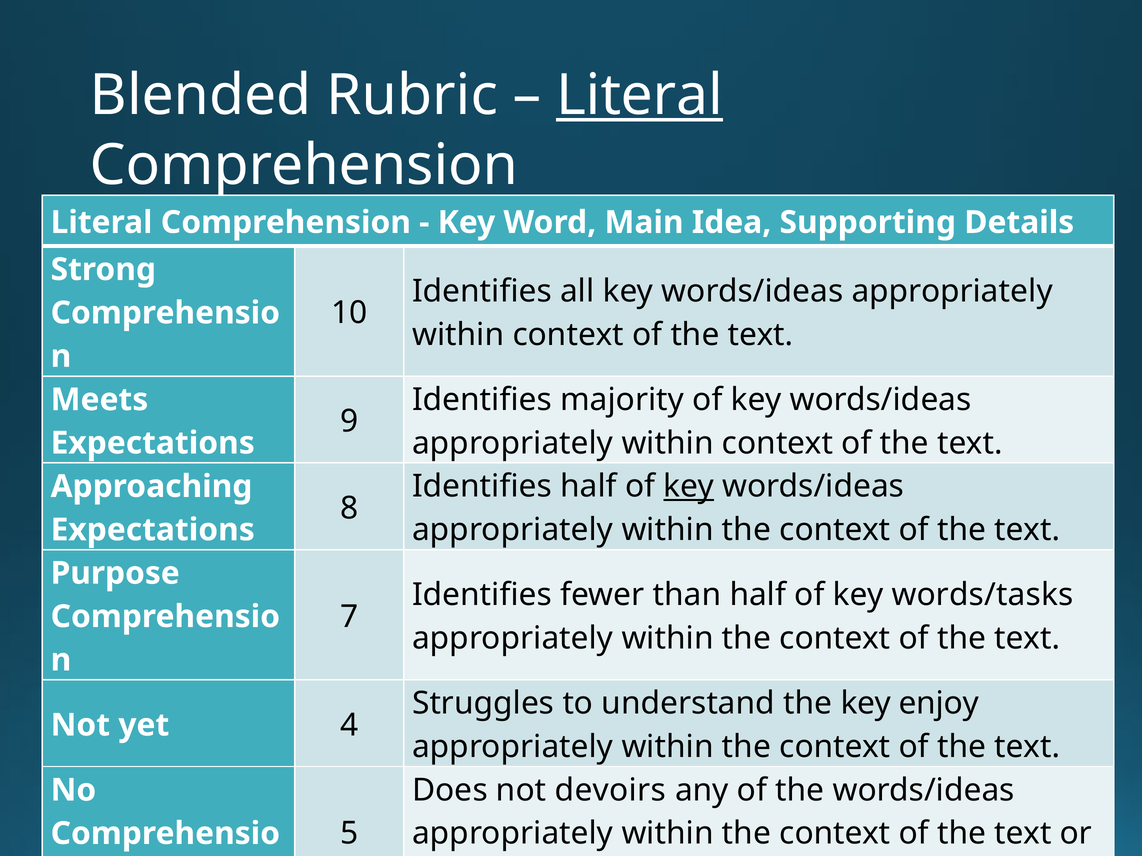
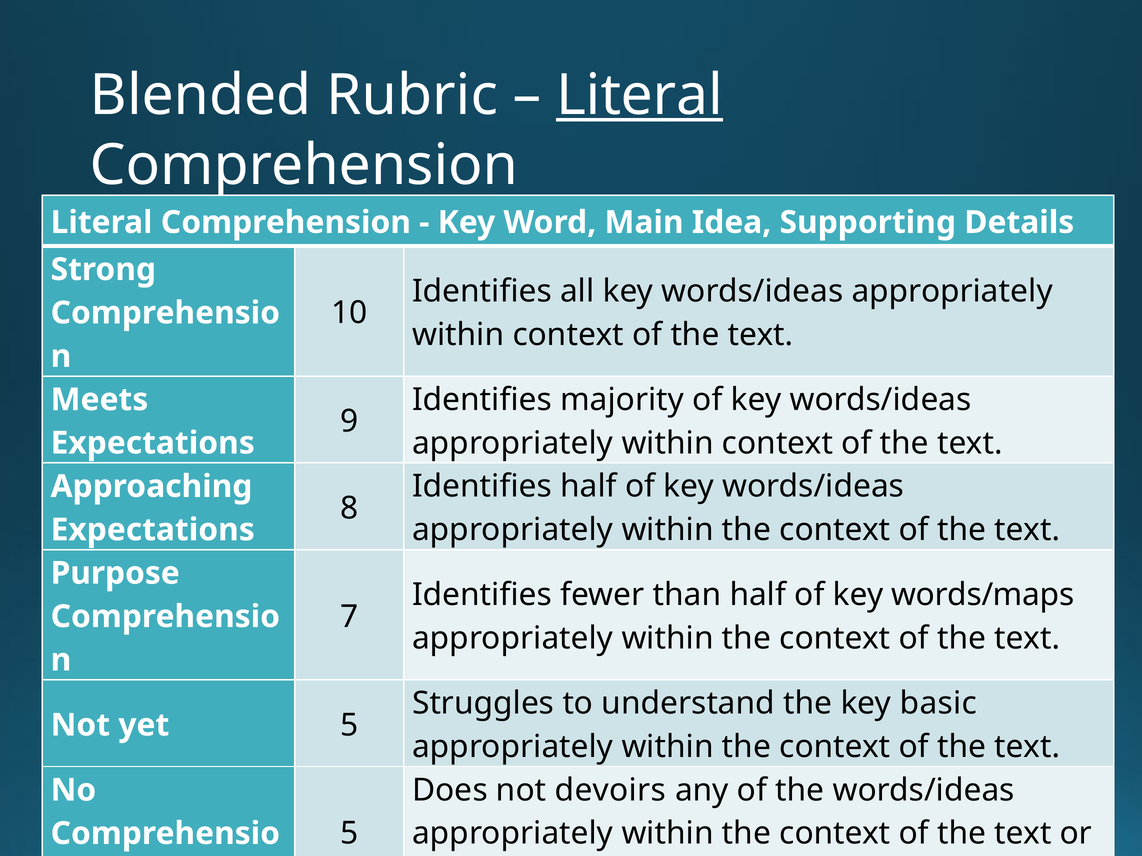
key underline: present -> none (689, 487)
words/tasks: words/tasks -> words/maps (983, 595)
enjoy: enjoy -> basic (938, 704)
yet 4: 4 -> 5 (349, 725)
